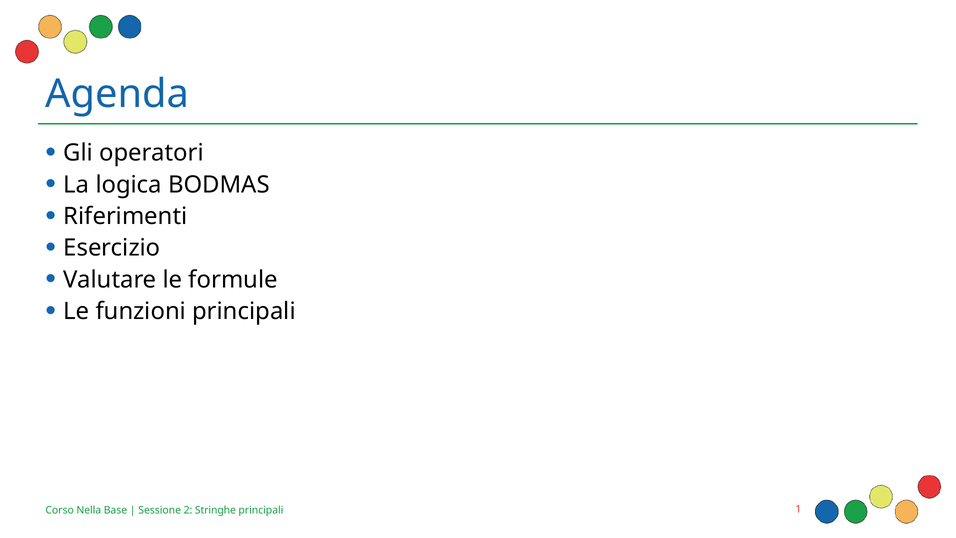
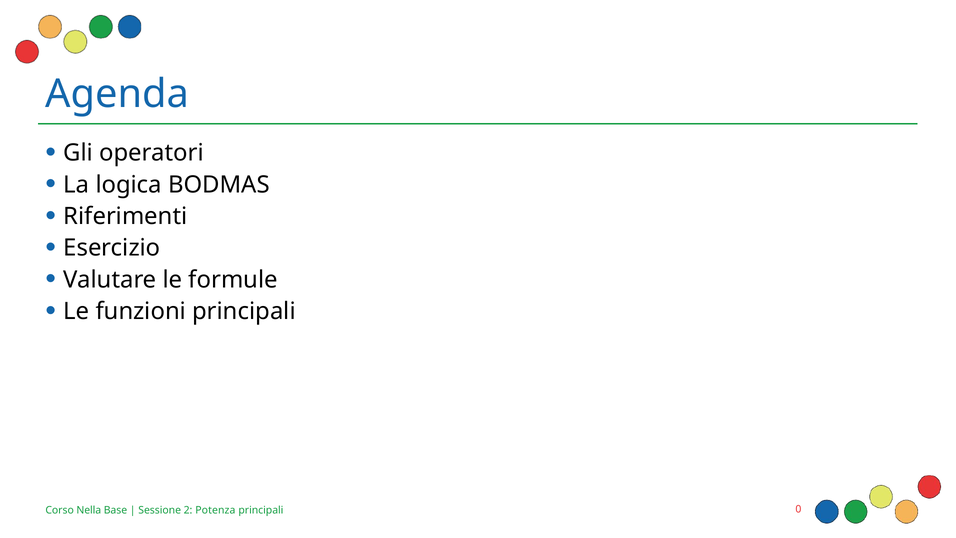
Stringhe: Stringhe -> Potenza (215, 510)
1: 1 -> 0 (798, 509)
